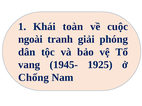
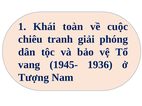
ngoài: ngoài -> chiêu (30, 39)
1925: 1925 -> 1936 (100, 65)
Chống: Chống -> Tượng (34, 78)
